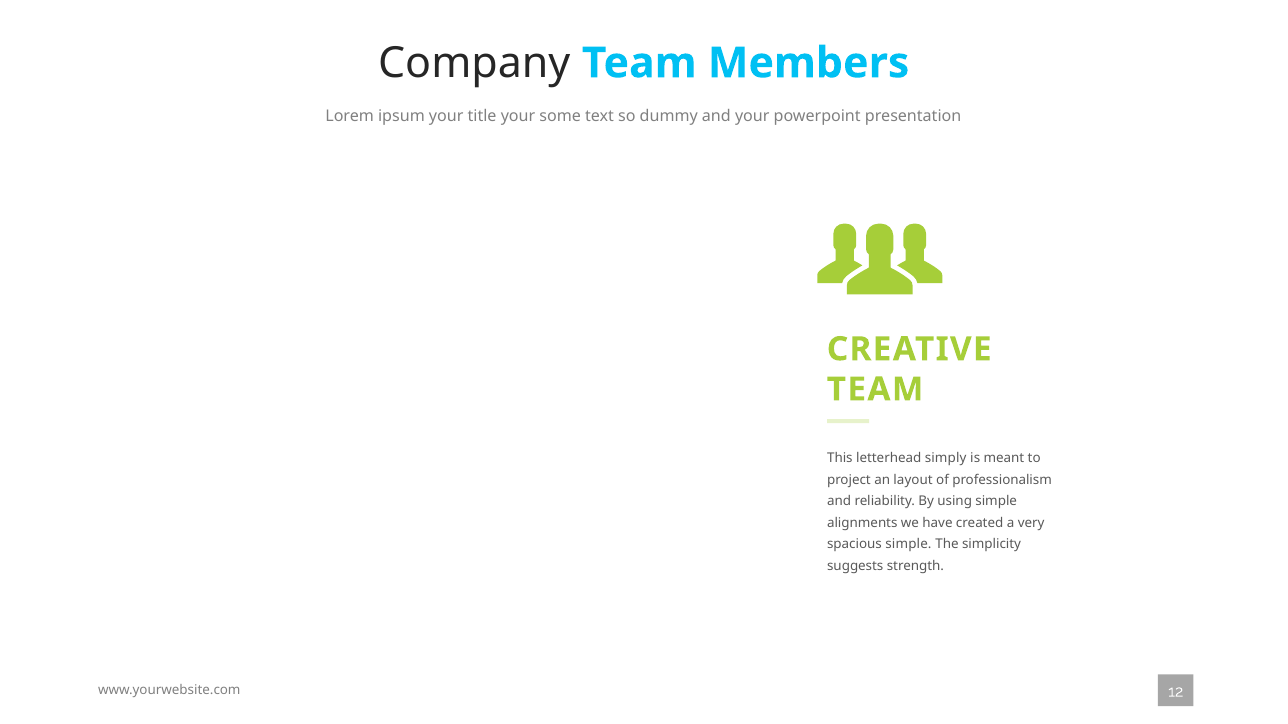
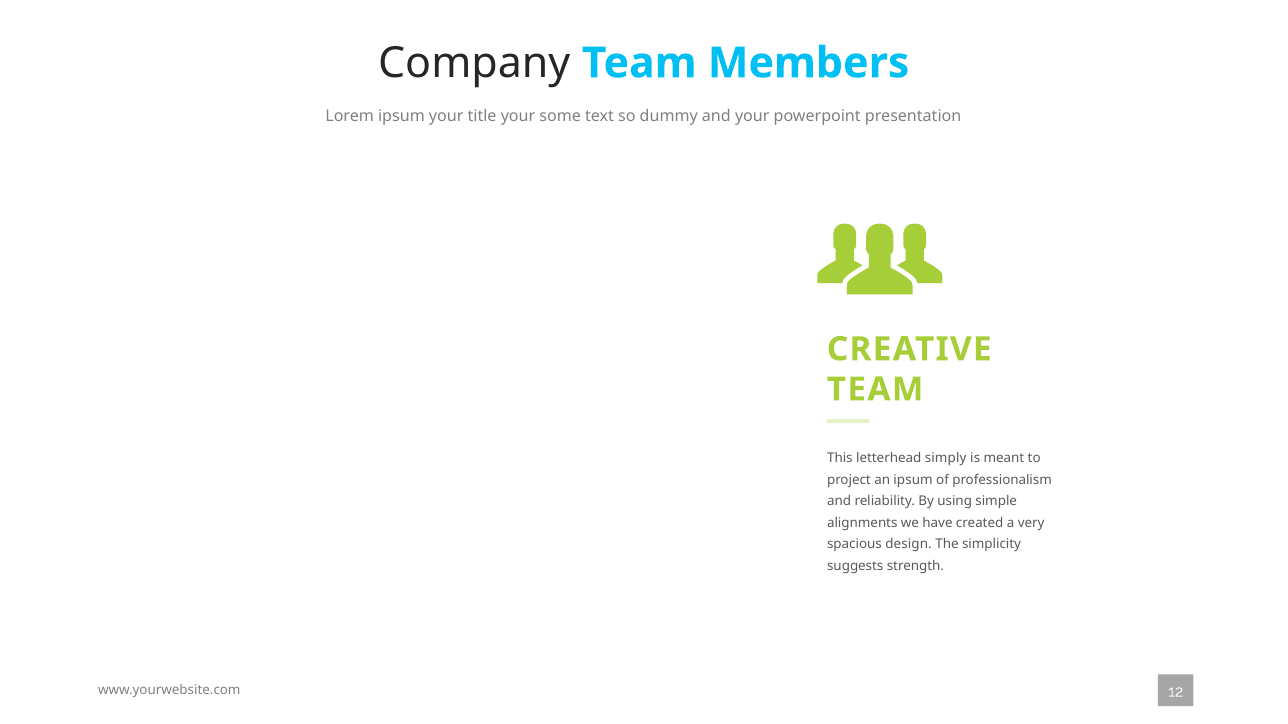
an layout: layout -> ipsum (913, 480)
spacious simple: simple -> design (909, 545)
